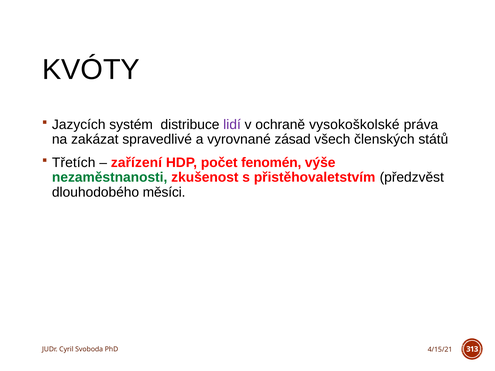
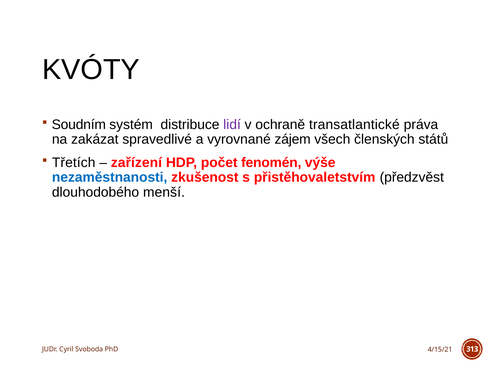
Jazycích: Jazycích -> Soudním (79, 125)
vysokoškolské: vysokoškolské -> transatlantické (354, 125)
zásad: zásad -> zájem (293, 140)
nezaměstnanosti colour: green -> blue (110, 178)
měsíci: měsíci -> menší (164, 192)
